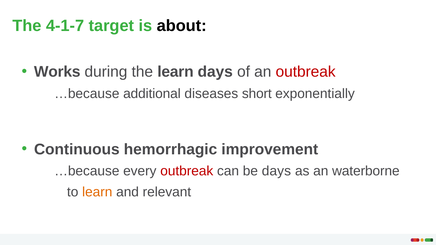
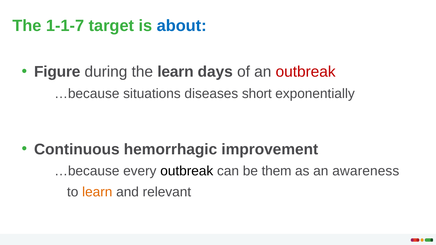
4-1-7: 4-1-7 -> 1-1-7 (65, 26)
about colour: black -> blue (182, 26)
Works: Works -> Figure (57, 72)
additional: additional -> situations (152, 94)
outbreak colour: red -> black (187, 171)
be days: days -> them (277, 171)
waterborne: waterborne -> awareness (366, 171)
